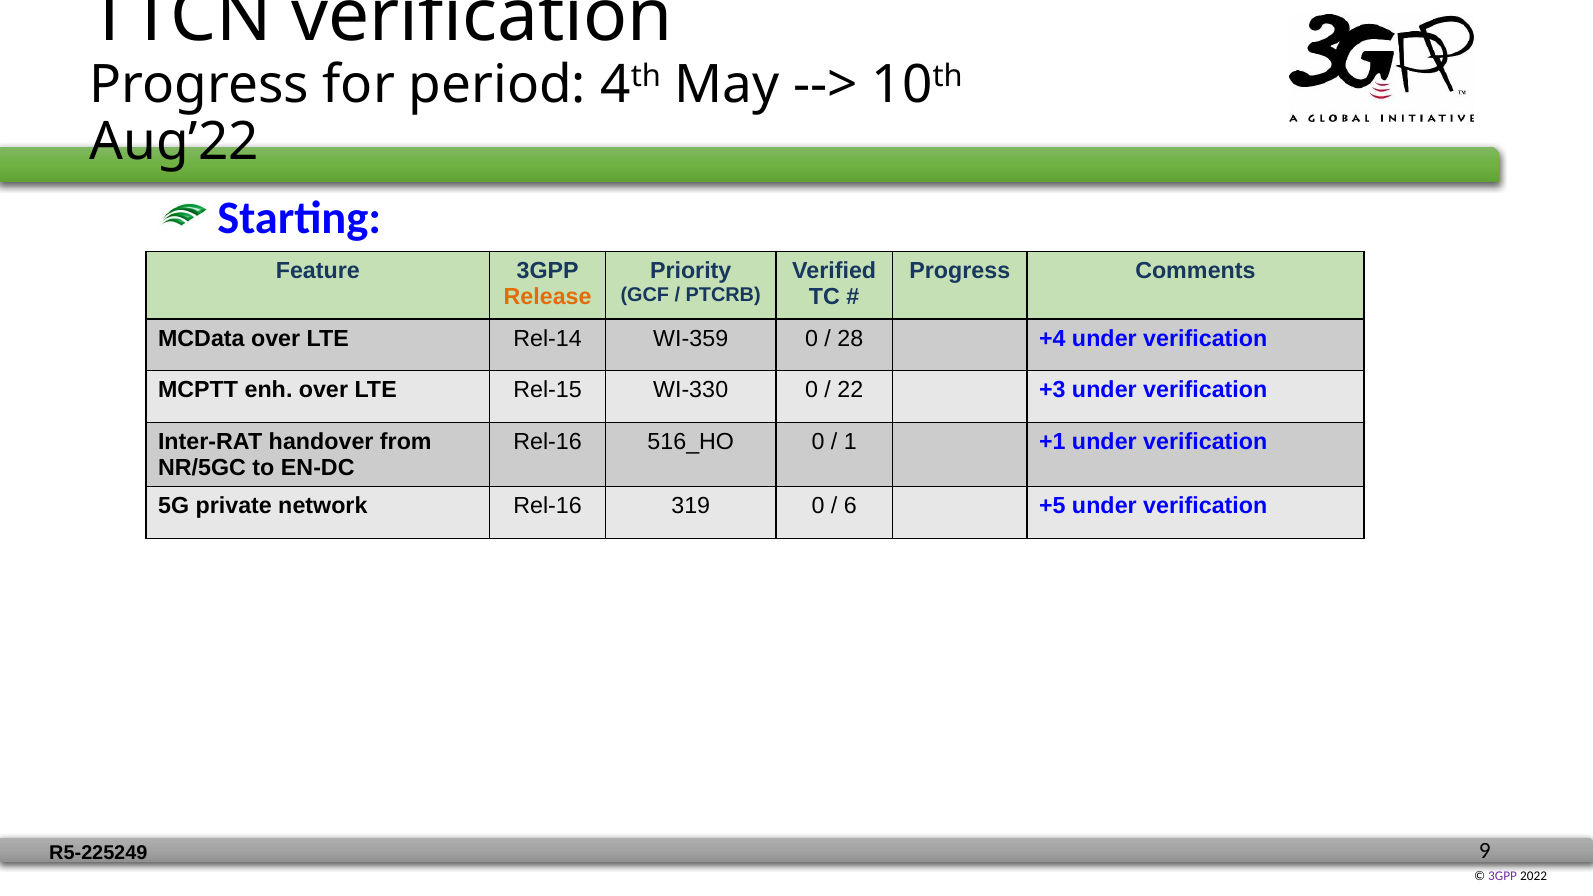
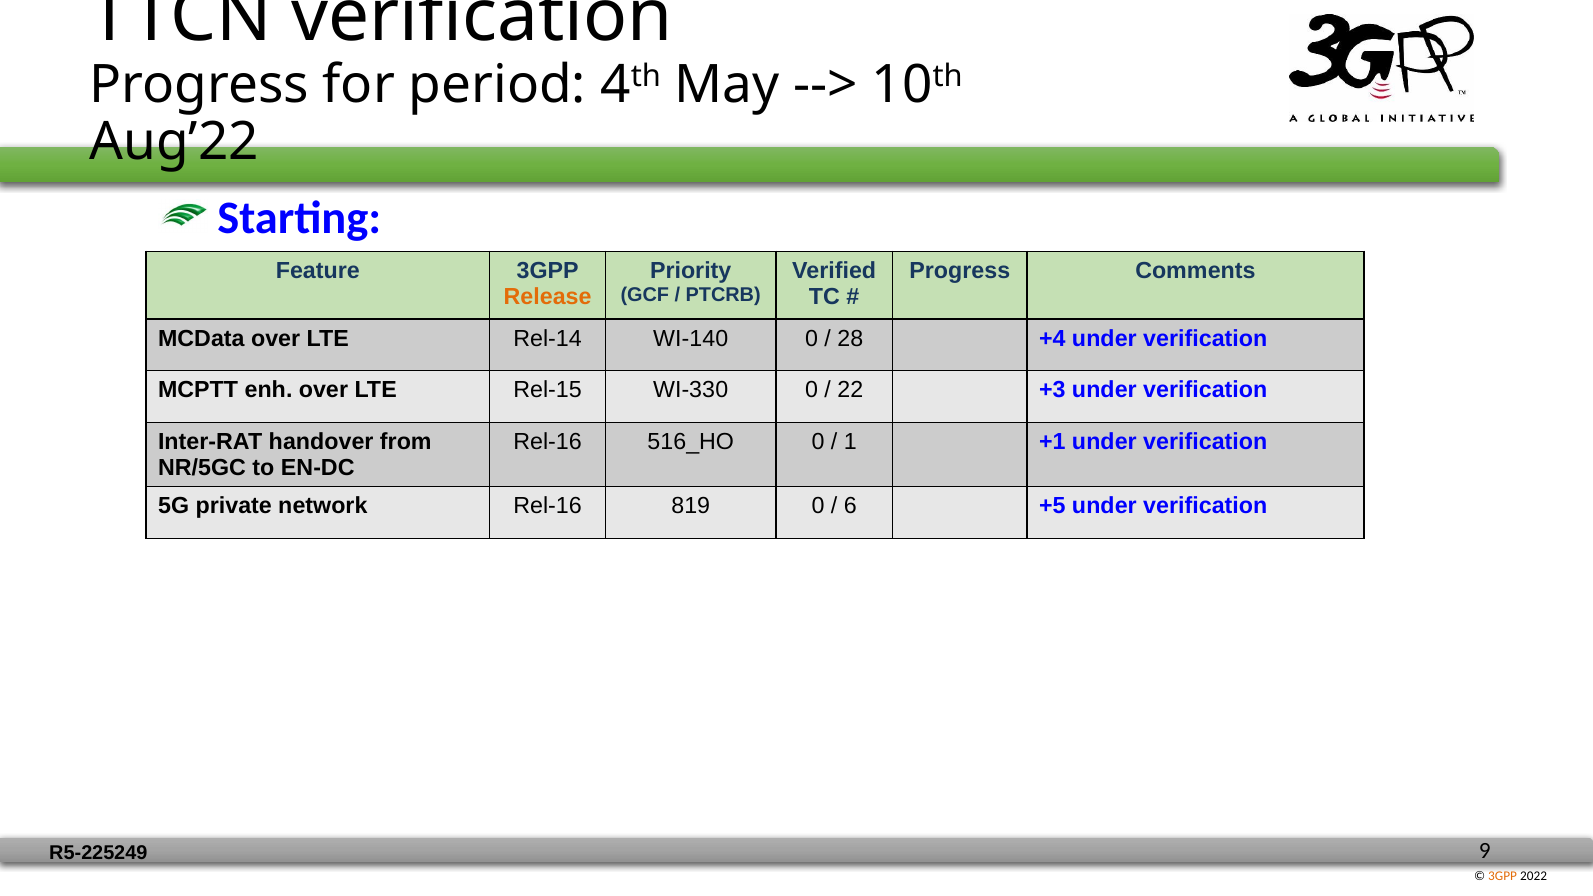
WI-359: WI-359 -> WI-140 (691, 338)
319: 319 -> 819 (691, 506)
3GPP colour: purple -> orange (1503, 876)
